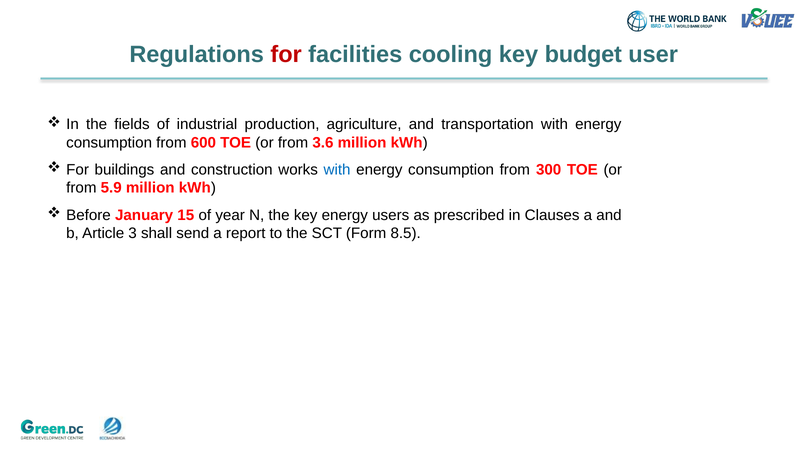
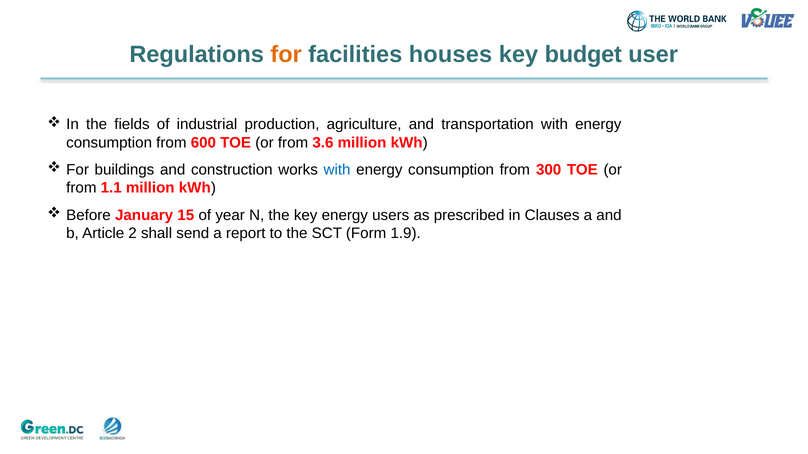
for colour: red -> orange (286, 54)
cooling: cooling -> houses (450, 54)
5.9: 5.9 -> 1.1 (111, 188)
3: 3 -> 2 (133, 233)
8.5: 8.5 -> 1.9 (406, 233)
